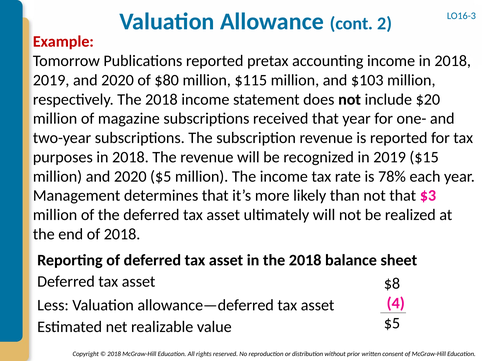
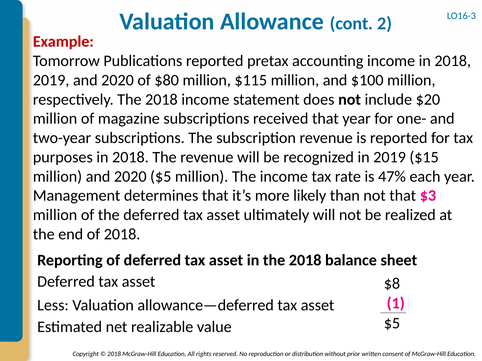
$103: $103 -> $100 (367, 80)
78%: 78% -> 47% (392, 177)
4: 4 -> 1 (396, 304)
